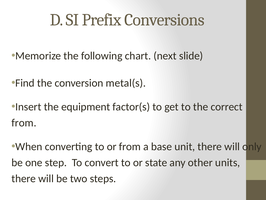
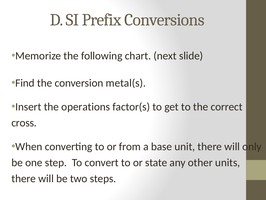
equipment: equipment -> operations (86, 107)
from: from -> cross (24, 122)
